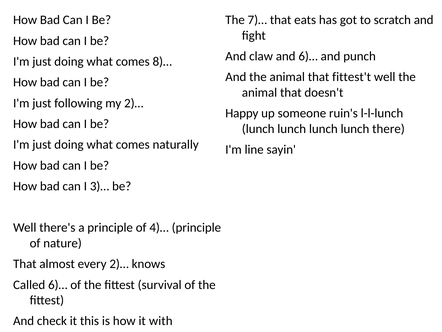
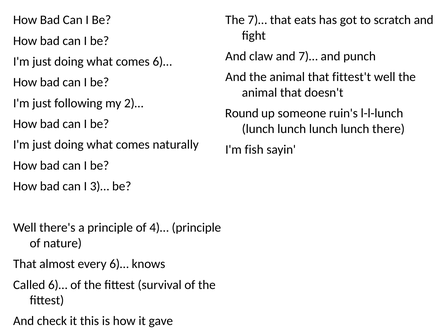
and 6)…: 6)… -> 7)… (308, 56)
comes 8)…: 8)… -> 6)… (162, 61)
Happy: Happy -> Round (242, 113)
line: line -> fish (254, 149)
every 2)…: 2)… -> 6)… (119, 264)
with: with -> gave (161, 321)
